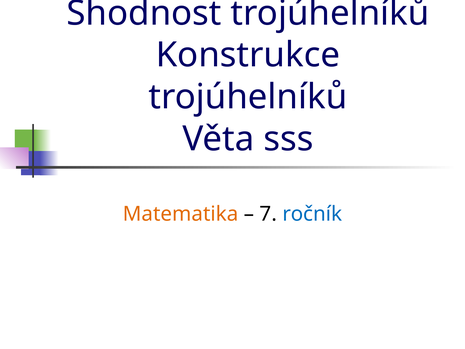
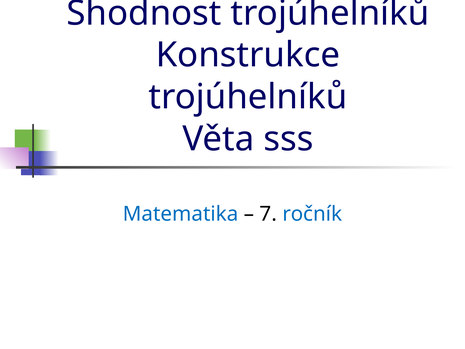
Matematika colour: orange -> blue (181, 214)
